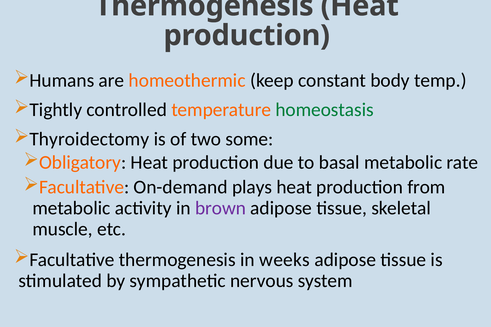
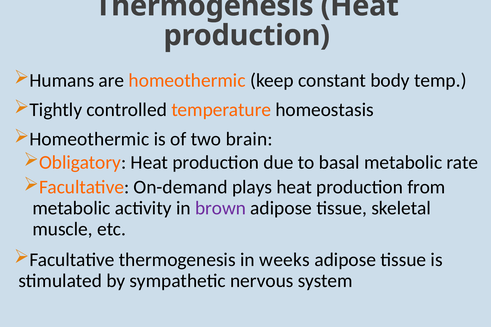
homeostasis colour: green -> black (325, 110)
Thyroidectomy: Thyroidectomy -> Homeothermic (89, 139)
some: some -> brain (249, 139)
